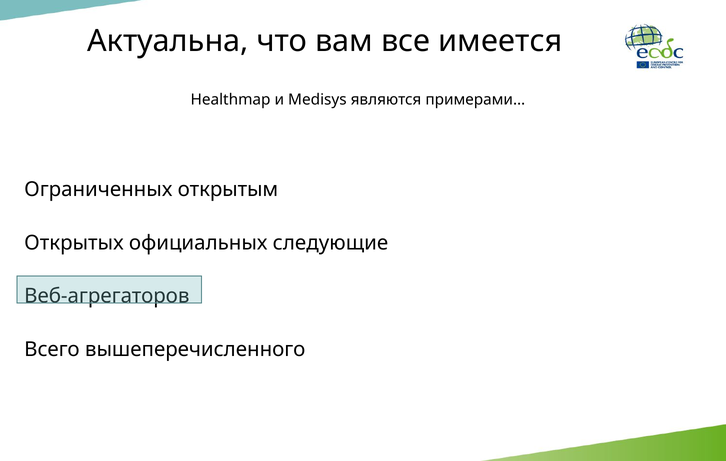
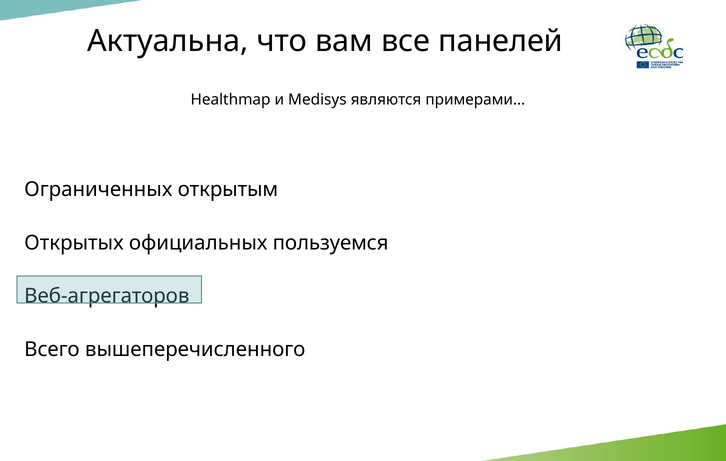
имеется: имеется -> панелей (501, 41)
следующие: следующие -> пользуемся (331, 243)
